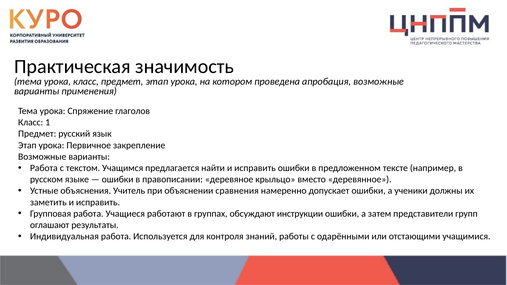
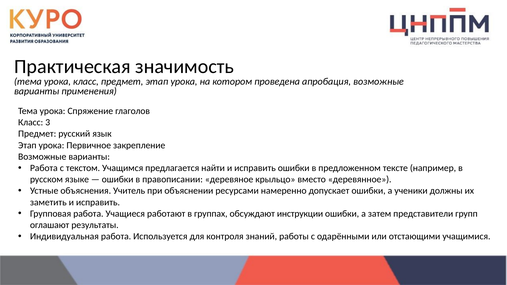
1: 1 -> 3 (48, 123)
сравнения: сравнения -> ресурсами (237, 191)
